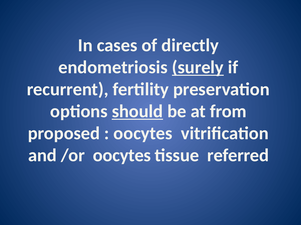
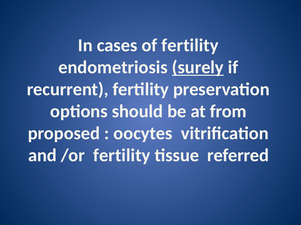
of directly: directly -> fertility (190, 46)
should underline: present -> none (137, 112)
/or oocytes: oocytes -> fertility (122, 156)
